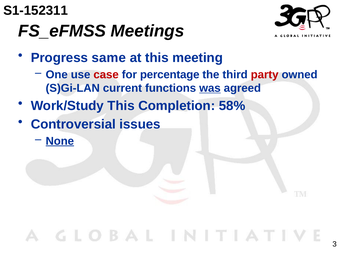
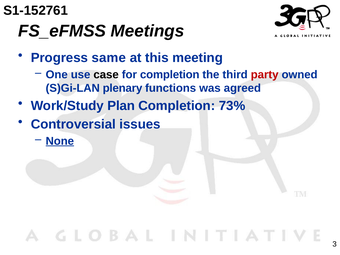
S1-152311: S1-152311 -> S1-152761 (36, 11)
case colour: red -> black (106, 75)
for percentage: percentage -> completion (170, 75)
current: current -> plenary (122, 88)
was underline: present -> none (210, 88)
Work/Study This: This -> Plan (121, 106)
58%: 58% -> 73% (232, 106)
